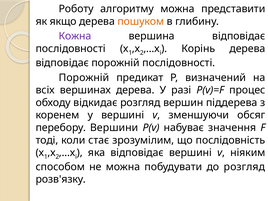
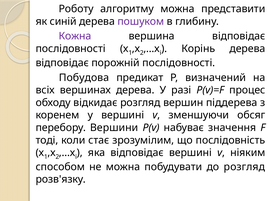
якщо: якщо -> синій (63, 21)
пошуком colour: orange -> purple (141, 21)
Порожній: Порожній -> Побудова (84, 78)
